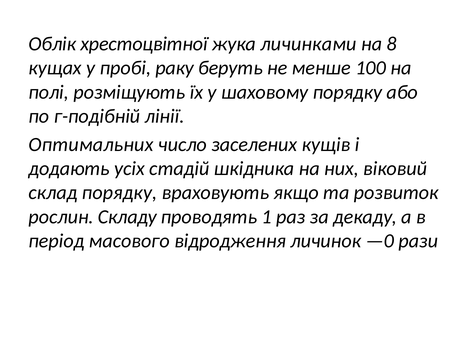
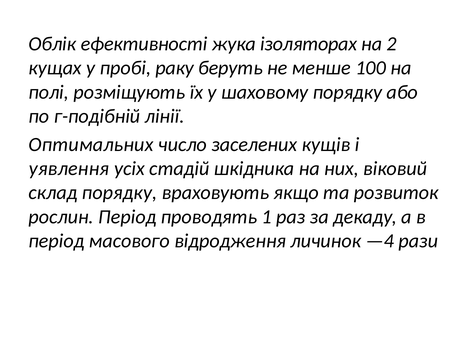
хрестоцвітної: хрестоцвітної -> ефективності (144, 44)
личинками: личинками -> ізоляторах (309, 44)
8: 8 -> 2 (392, 44)
додають: додають -> уявлення (69, 169)
рослин Складу: Складу -> Період (127, 217)
—0: —0 -> —4 (380, 241)
